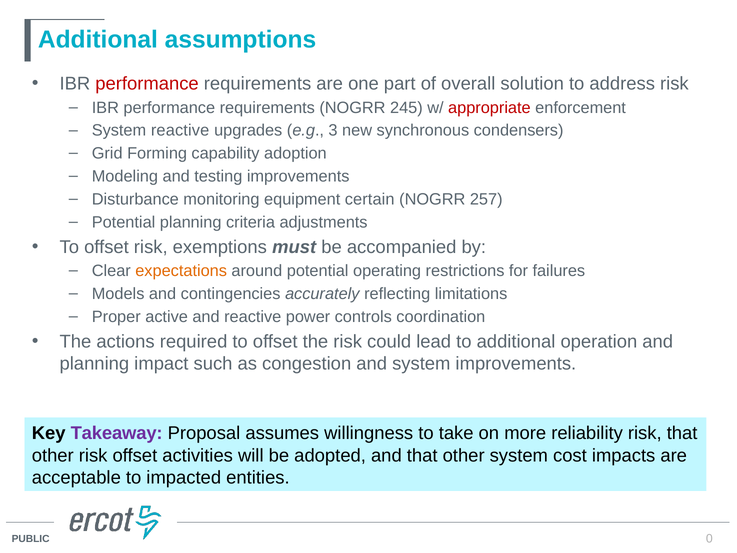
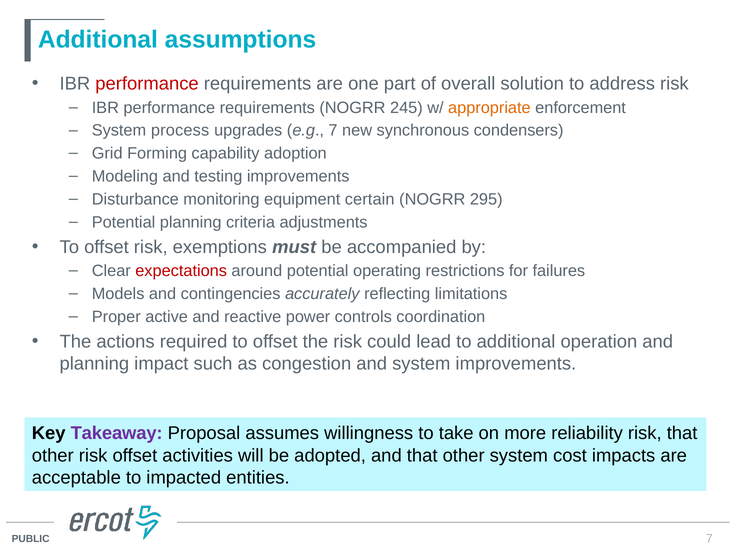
appropriate colour: red -> orange (489, 108)
System reactive: reactive -> process (180, 131)
e.g 3: 3 -> 7 (333, 131)
257: 257 -> 295 (486, 199)
expectations colour: orange -> red (181, 271)
0: 0 -> 7 (709, 539)
